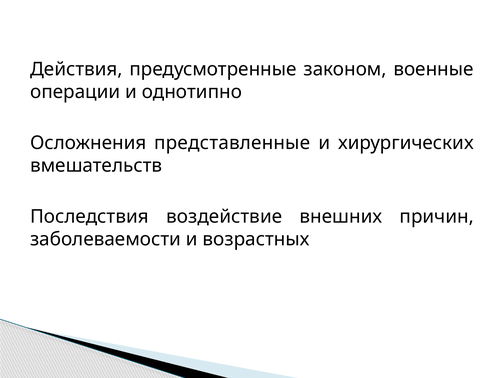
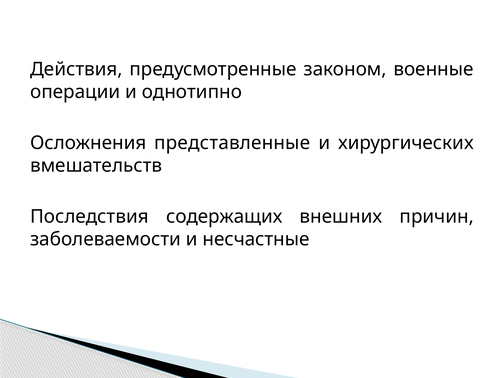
воздействие: воздействие -> содержащих (224, 217)
возрастных: возрастных -> несчастные (256, 239)
